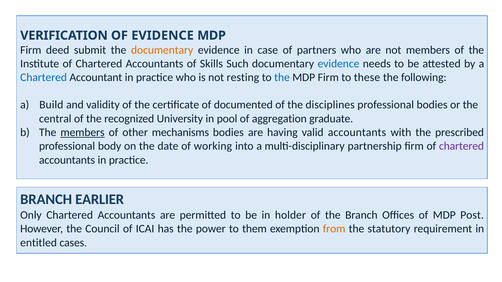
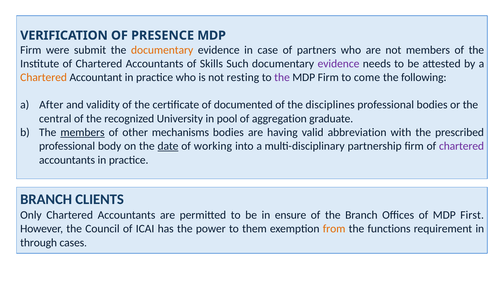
OF EVIDENCE: EVIDENCE -> PRESENCE (163, 36)
deed: deed -> were (58, 50)
evidence colour: blue -> purple (339, 64)
Chartered colour: blue -> orange (44, 78)
the colour: blue -> purple (282, 78)
these: these -> come (367, 78)
Build: Build -> After (51, 105)
valid accountants: accountants -> abbreviation (357, 133)
date underline: none -> present (168, 146)
EARLIER: EARLIER -> CLIENTS (100, 200)
holder: holder -> ensure (291, 215)
Post: Post -> First (472, 215)
statutory: statutory -> functions (389, 229)
entitled: entitled -> through (39, 243)
